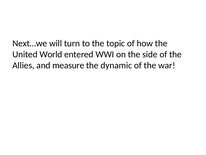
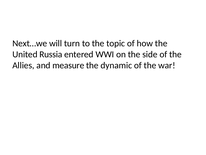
World: World -> Russia (51, 54)
